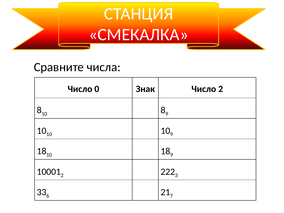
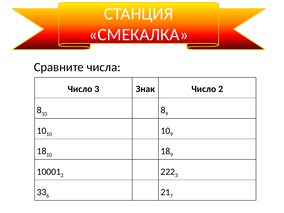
Число 0: 0 -> 3 (97, 89)
